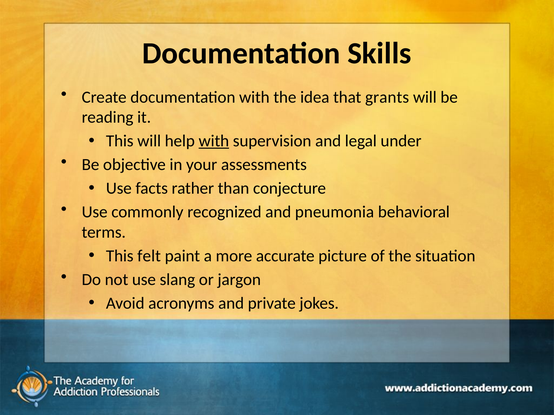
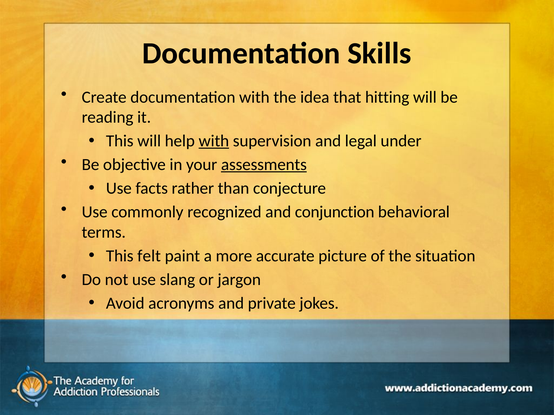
grants: grants -> hitting (387, 97)
assessments underline: none -> present (264, 165)
pneumonia: pneumonia -> conjunction (335, 212)
